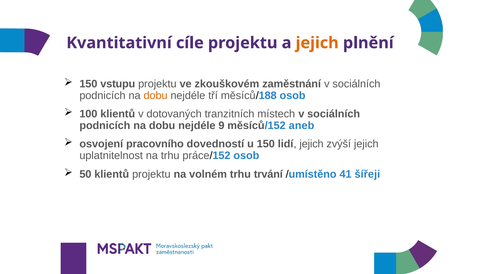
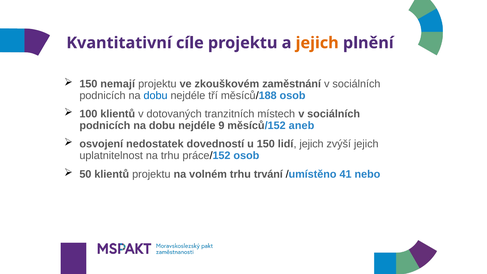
vstupu: vstupu -> nemají (118, 84)
dobu colour: orange -> blue (156, 95)
pracovního: pracovního -> nedostatek (155, 144)
šířeji: šířeji -> nebo (367, 174)
